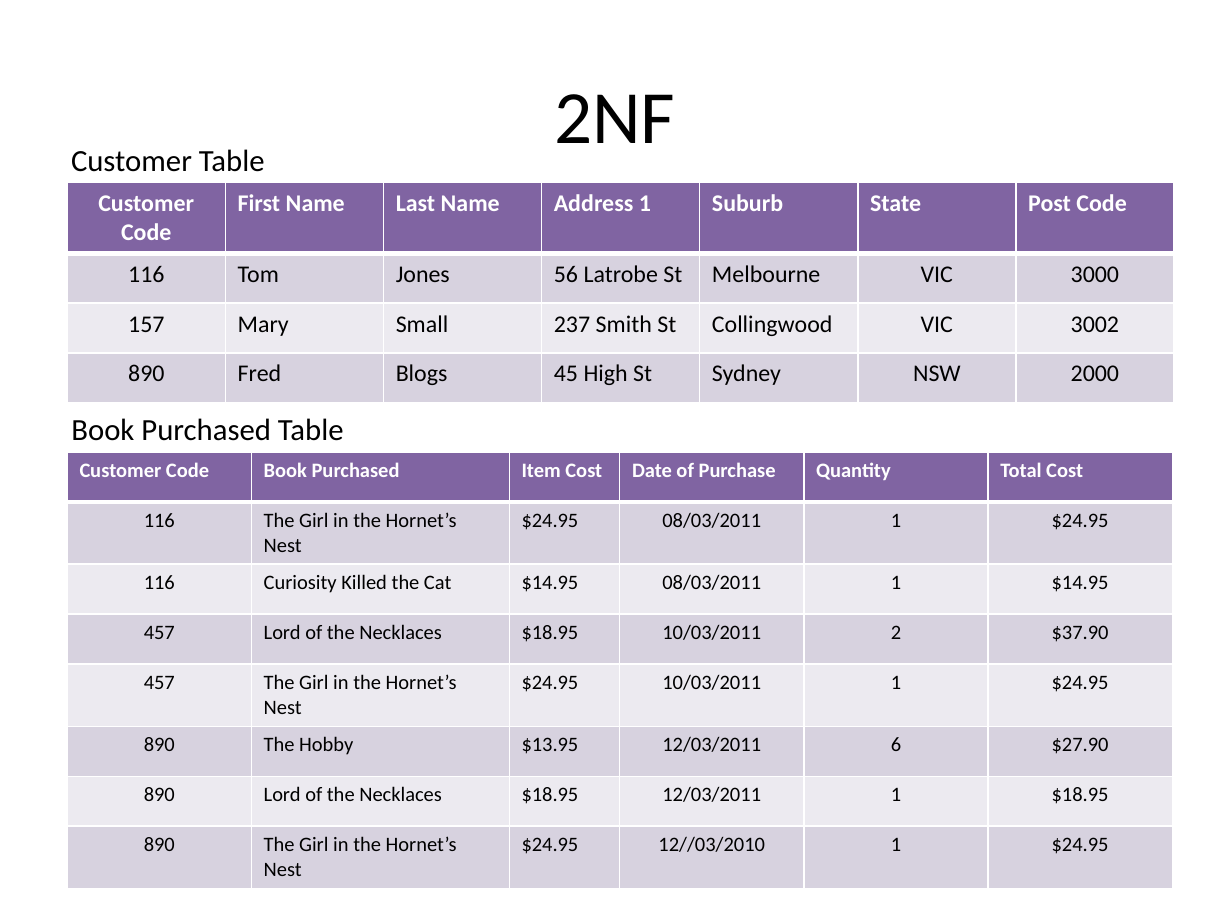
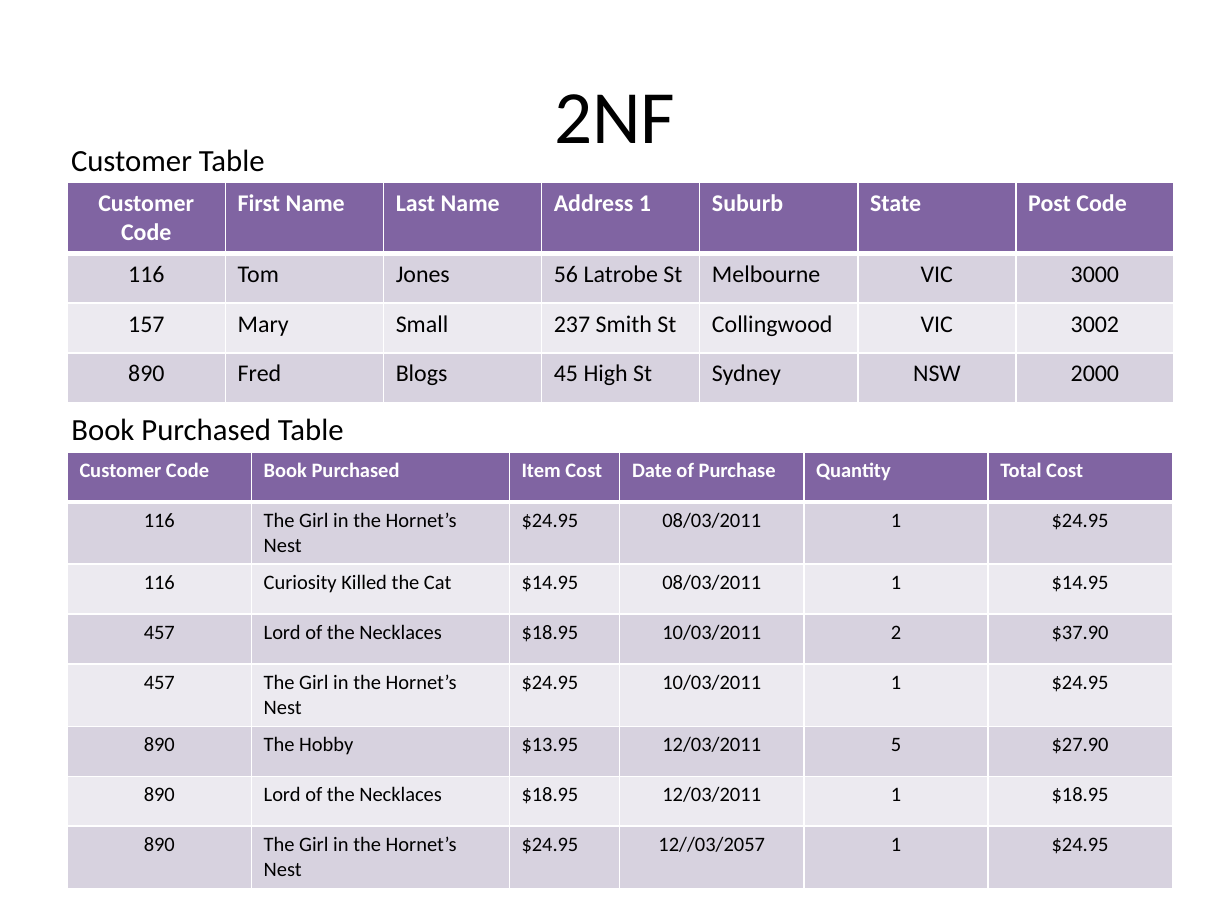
6: 6 -> 5 (896, 745)
12//03/2010: 12//03/2010 -> 12//03/2057 (712, 845)
